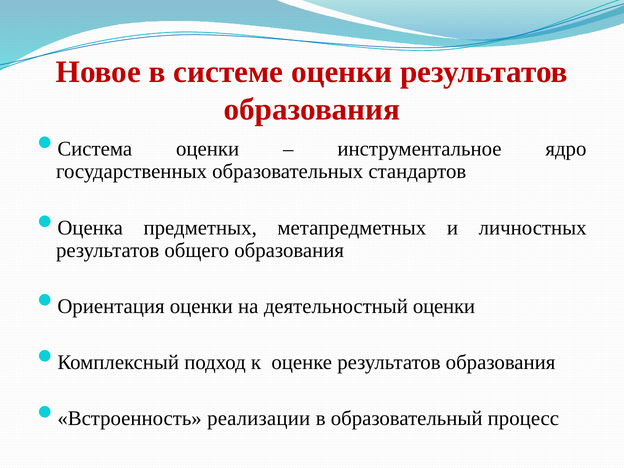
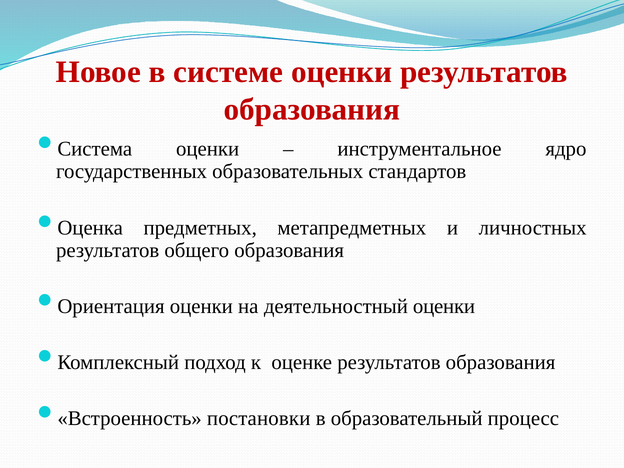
реализации: реализации -> постановки (259, 419)
